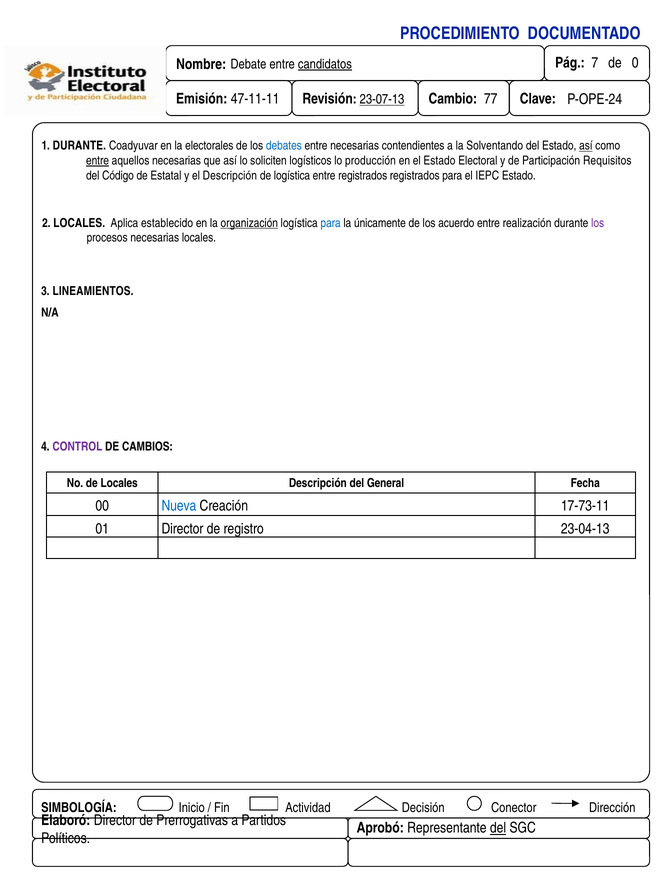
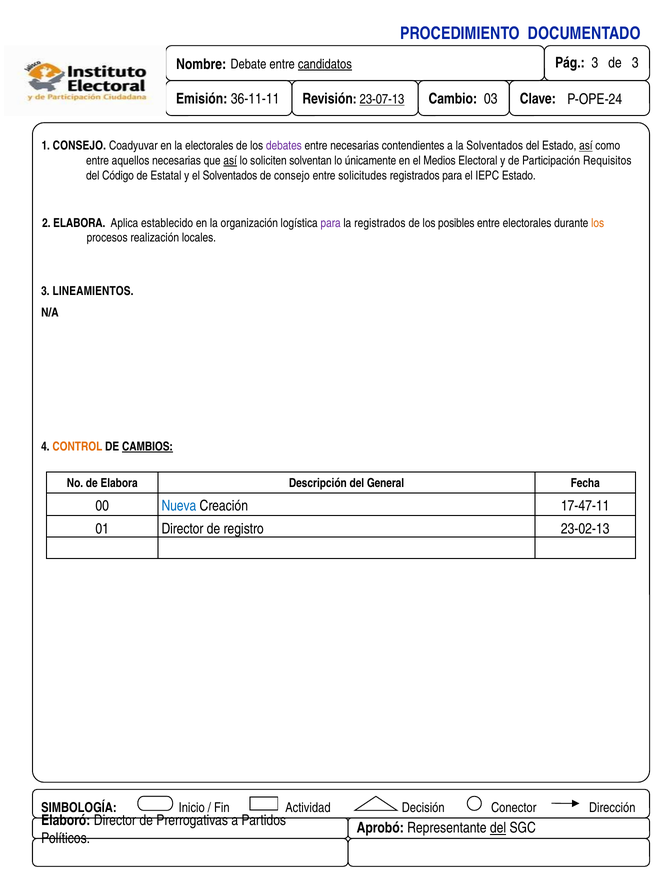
7: 7 -> 3 (595, 63)
de 0: 0 -> 3 (635, 63)
47-11-11: 47-11-11 -> 36-11-11 (255, 99)
77: 77 -> 03 (491, 99)
1 DURANTE: DURANTE -> CONSEJO (79, 146)
debates colour: blue -> purple (284, 146)
la Solventando: Solventando -> Solventados (495, 146)
entre underline: present -> none (98, 161)
así underline: none -> present (230, 161)
logísticos: logísticos -> solventan (311, 161)
producción: producción -> únicamente (371, 161)
el Estado: Estado -> Medios (440, 161)
el Descripción: Descripción -> Solventados (230, 176)
de logística: logística -> consejo (292, 176)
entre registrados: registrados -> solicitudes (363, 176)
2 LOCALES: LOCALES -> ELABORA (79, 223)
organización underline: present -> none (249, 223)
para colour: blue -> purple (331, 223)
la únicamente: únicamente -> registrados (380, 223)
acuerdo: acuerdo -> posibles (456, 223)
entre realización: realización -> electorales (527, 223)
los colour: purple -> orange (598, 223)
procesos necesarias: necesarias -> realización (155, 238)
CONTROL colour: purple -> orange (77, 447)
CAMBIOS underline: none -> present (147, 447)
de Locales: Locales -> Elabora (119, 483)
17-73-11: 17-73-11 -> 17-47-11 (585, 506)
23-04-13: 23-04-13 -> 23-02-13 (585, 528)
